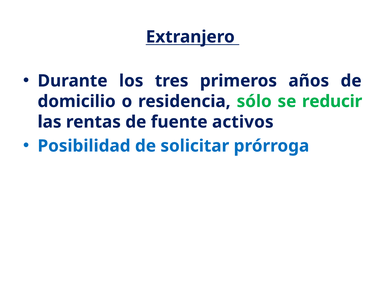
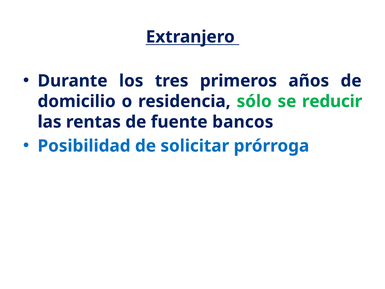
activos: activos -> bancos (243, 122)
